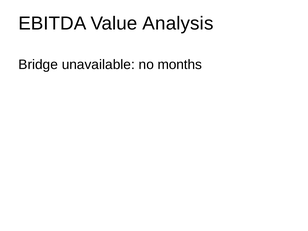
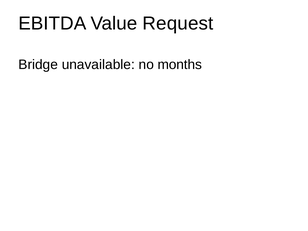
Analysis: Analysis -> Request (178, 23)
